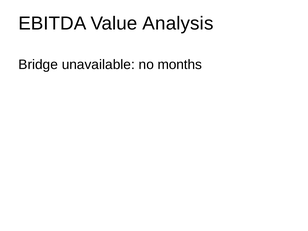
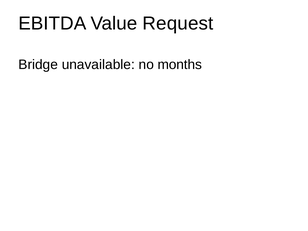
Analysis: Analysis -> Request (178, 23)
